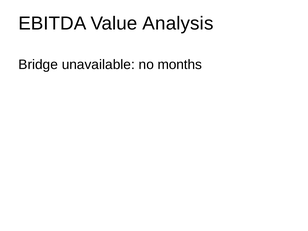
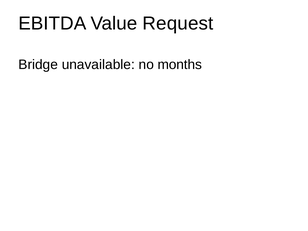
Analysis: Analysis -> Request (178, 23)
